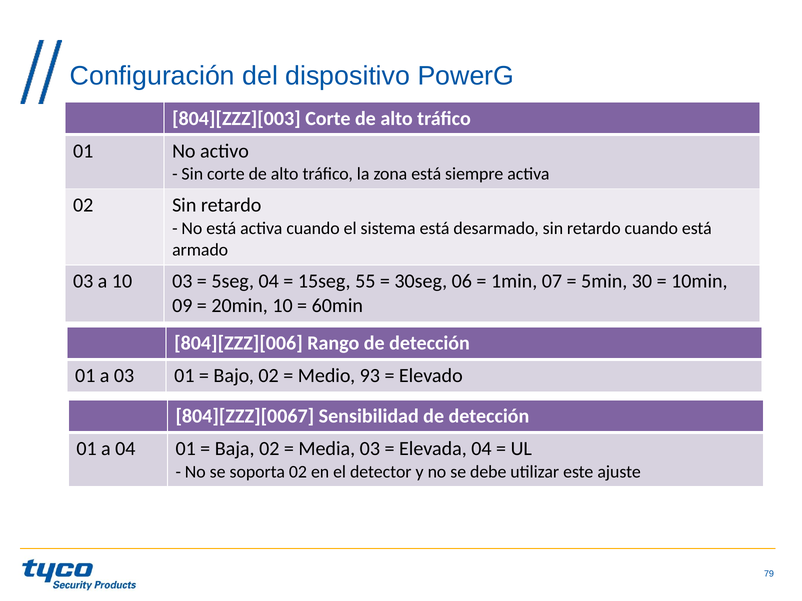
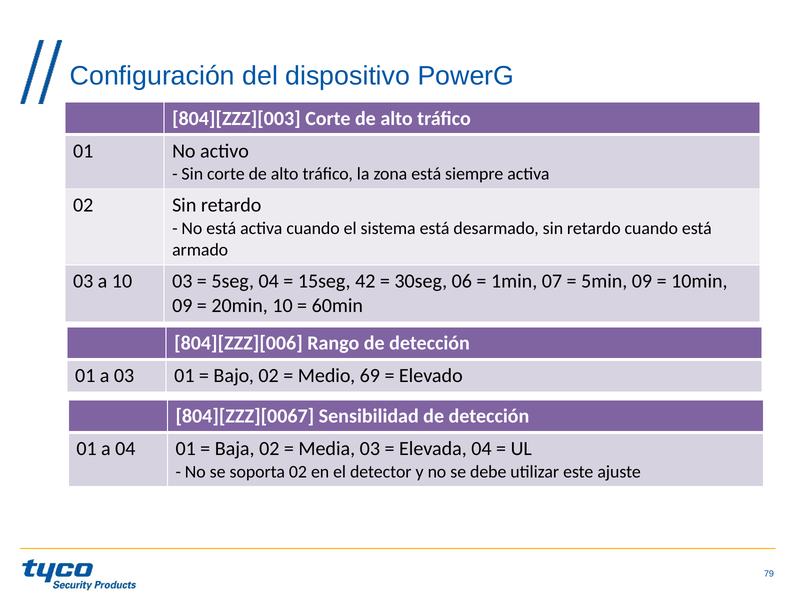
55: 55 -> 42 (365, 282)
5min 30: 30 -> 09 (642, 282)
93: 93 -> 69 (370, 376)
